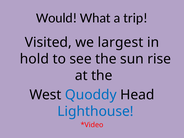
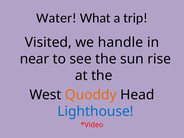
Would: Would -> Water (56, 18)
largest: largest -> handle (120, 42)
hold: hold -> near (34, 59)
Quoddy colour: blue -> orange (91, 95)
